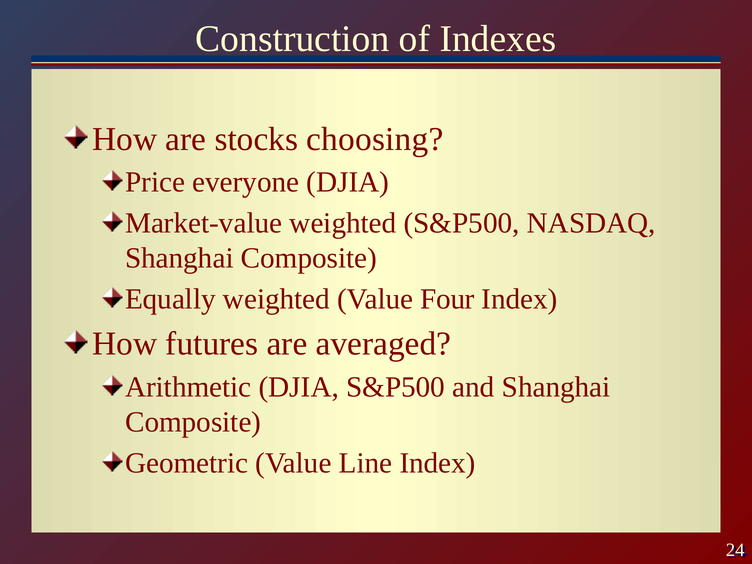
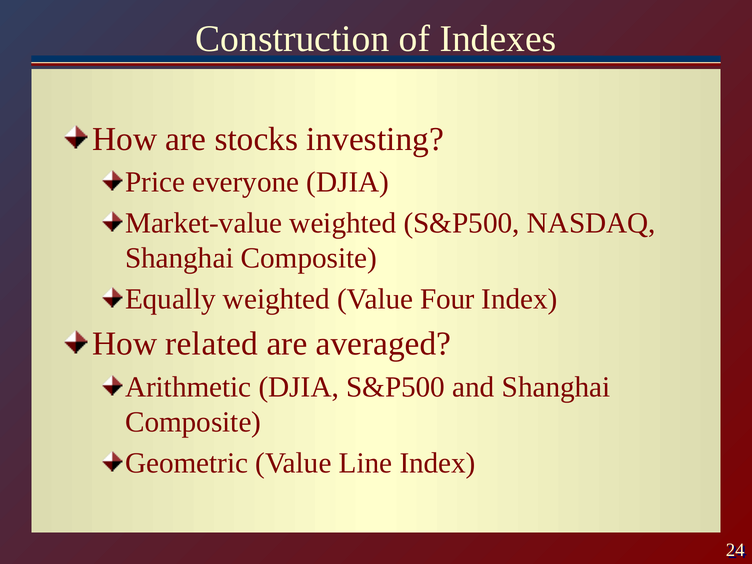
choosing: choosing -> investing (375, 139)
futures: futures -> related (212, 344)
